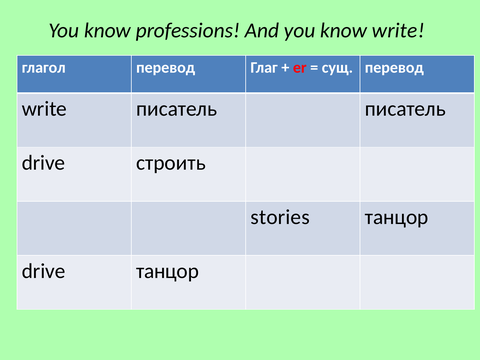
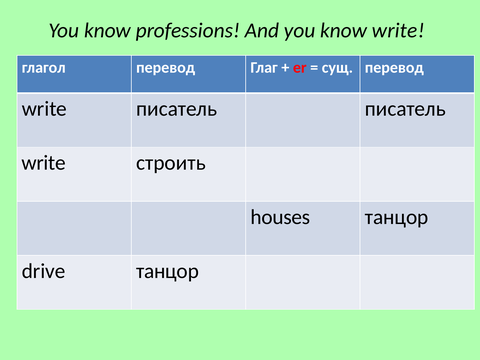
drive: drive -> write (44, 163)
stories: stories -> houses (280, 217)
